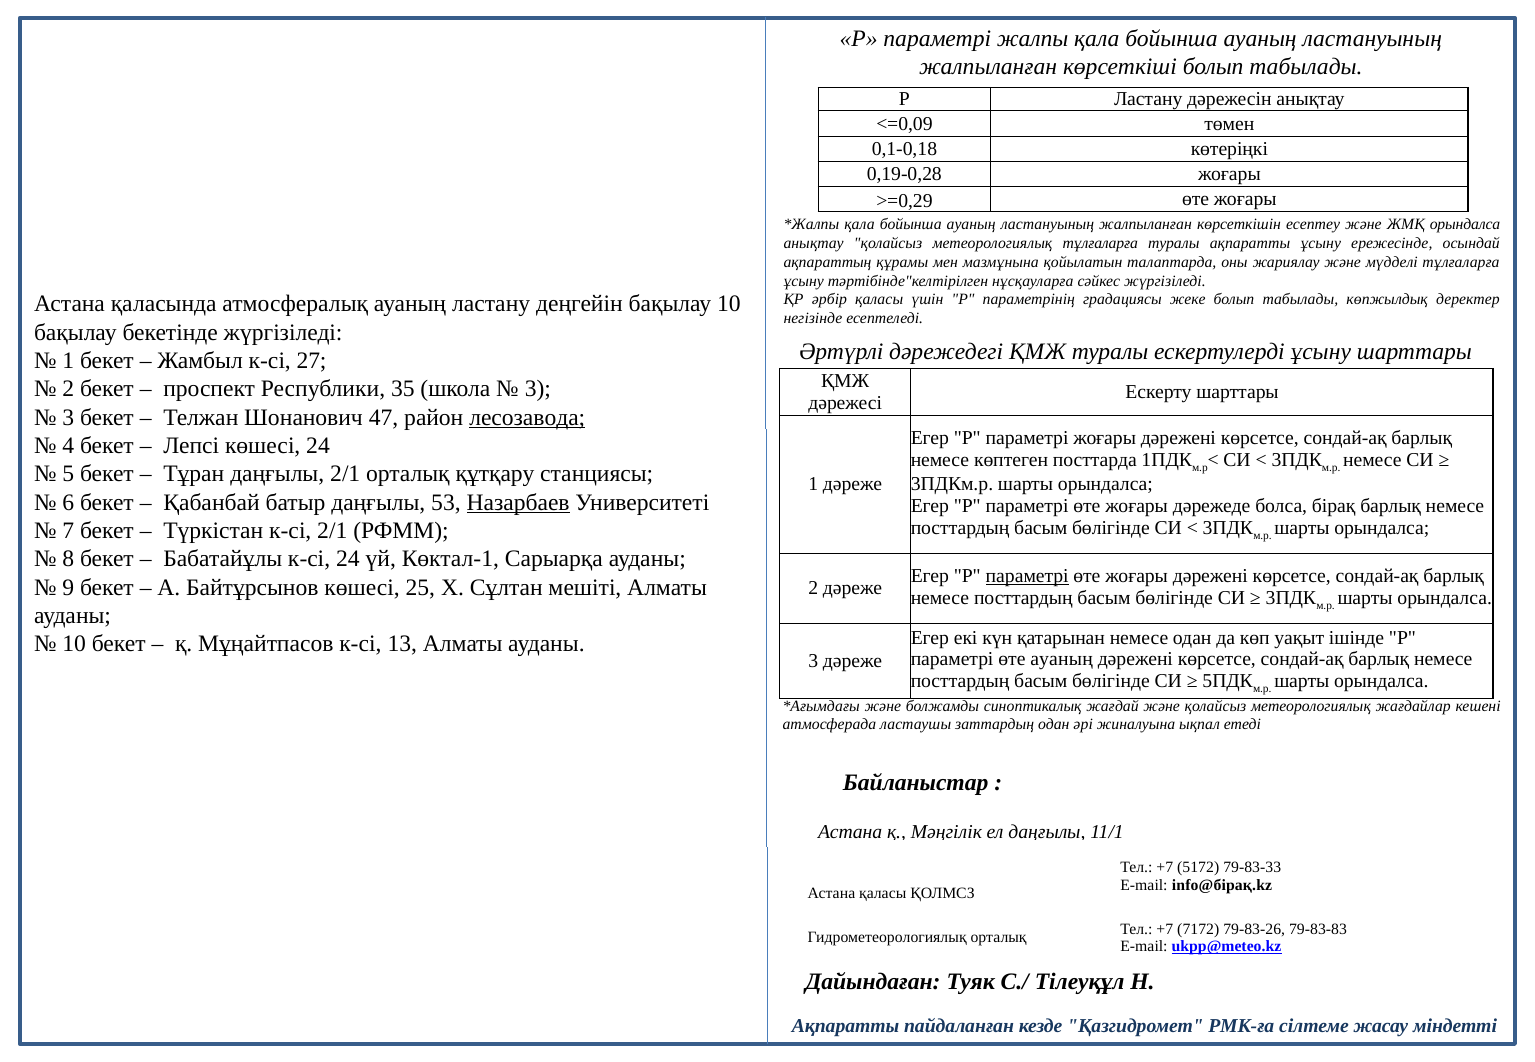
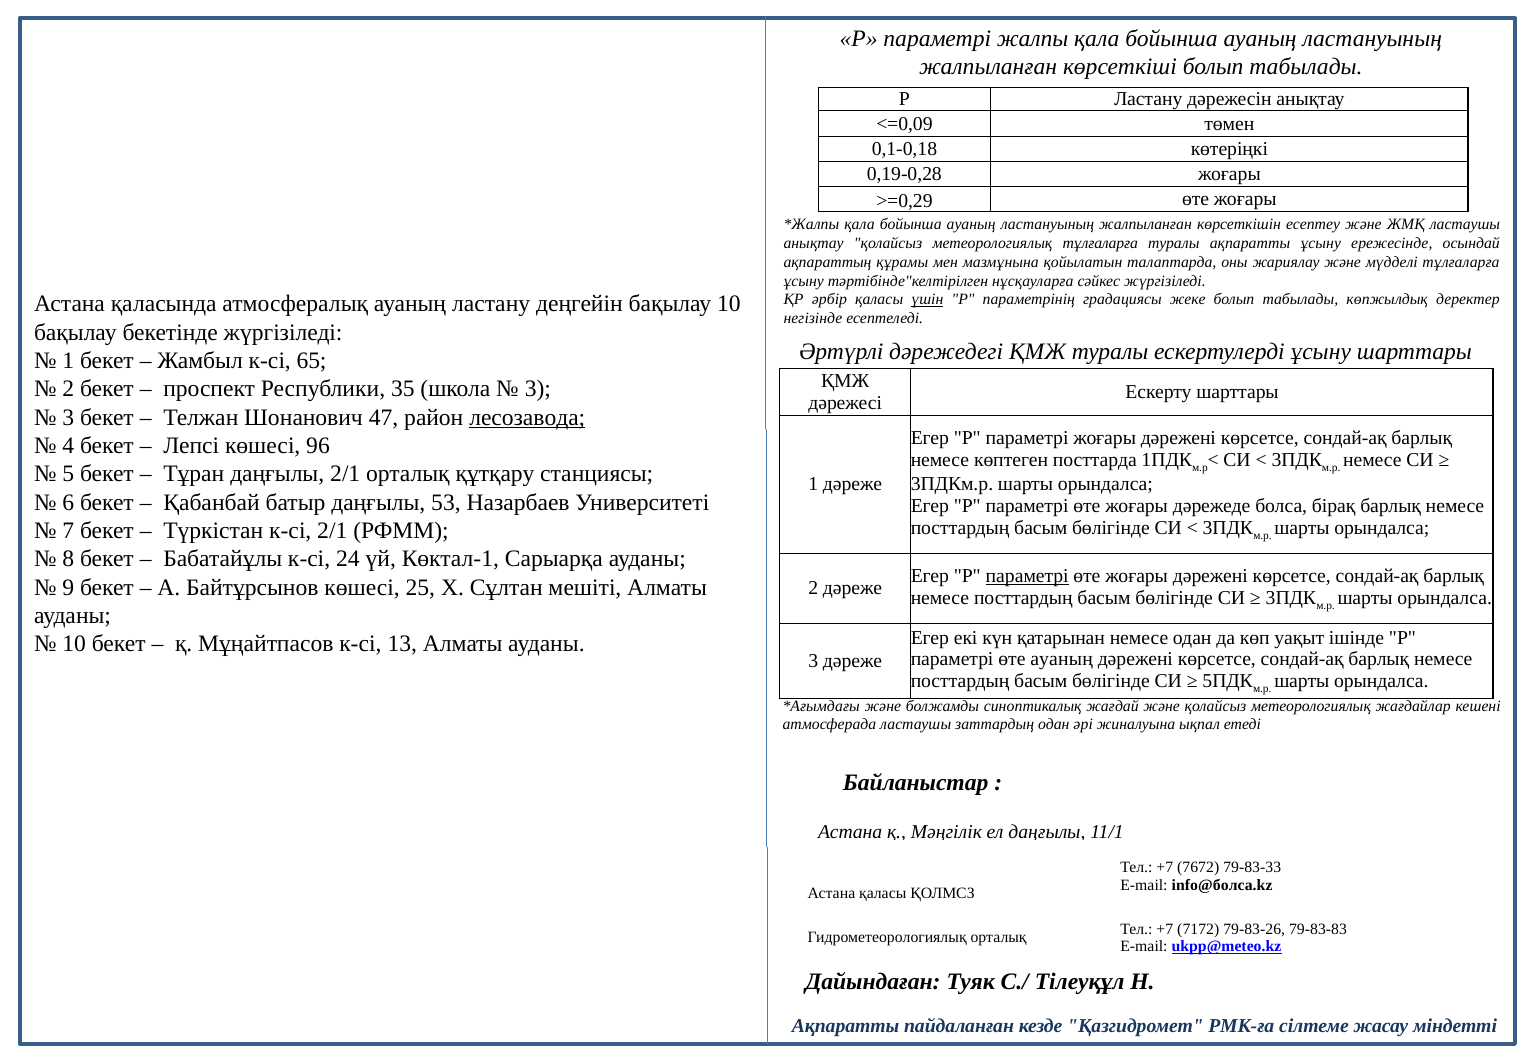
ЖМҚ орындалса: орындалса -> ластаушы (1465, 224)
үшін underline: none -> present (927, 300)
27: 27 -> 65 (312, 361)
көшесі 24: 24 -> 96 (318, 446)
Назарбаев underline: present -> none (518, 503)
5172: 5172 -> 7672 (1198, 868)
info@бірақ.kz: info@бірақ.kz -> info@болса.kz (1222, 886)
